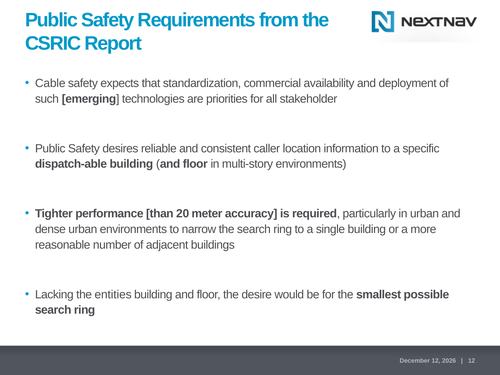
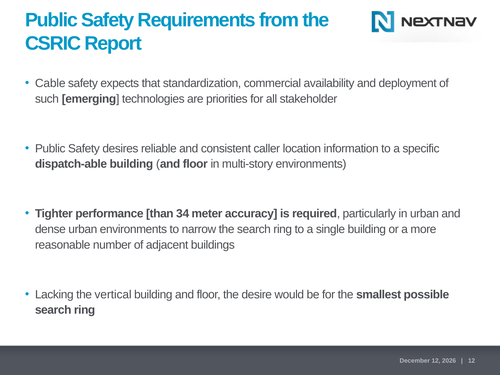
20: 20 -> 34 (183, 214)
entities: entities -> vertical (113, 294)
